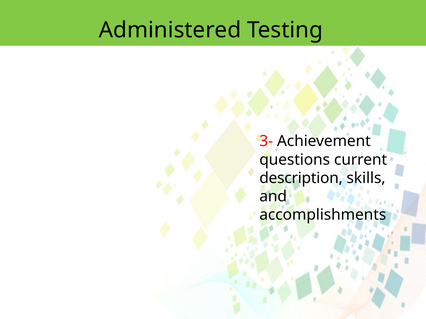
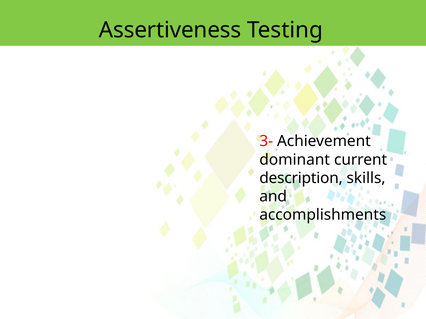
Administered: Administered -> Assertiveness (170, 30)
questions: questions -> dominant (295, 160)
